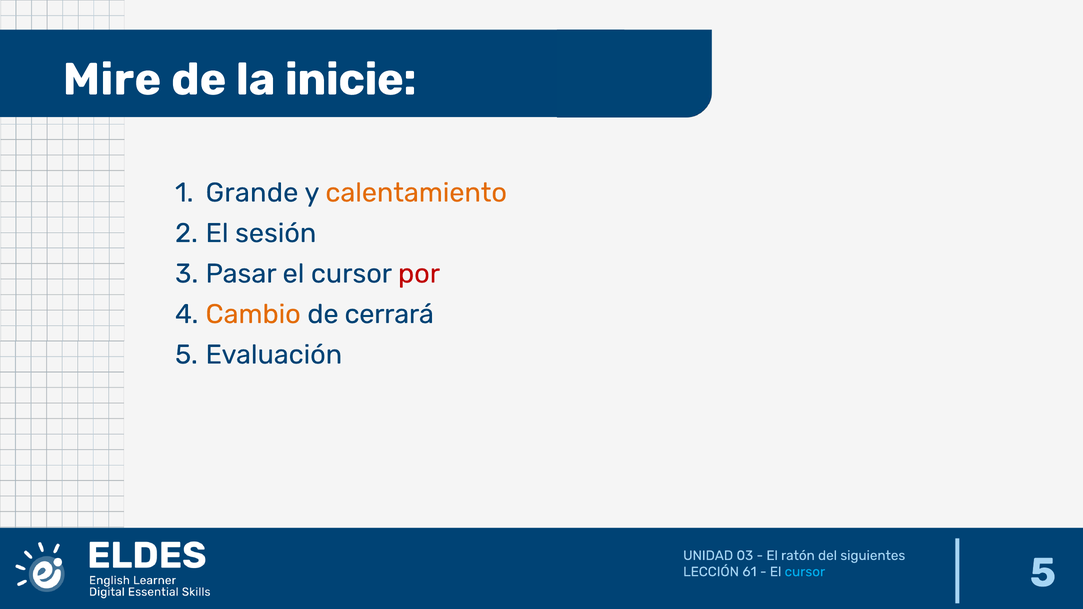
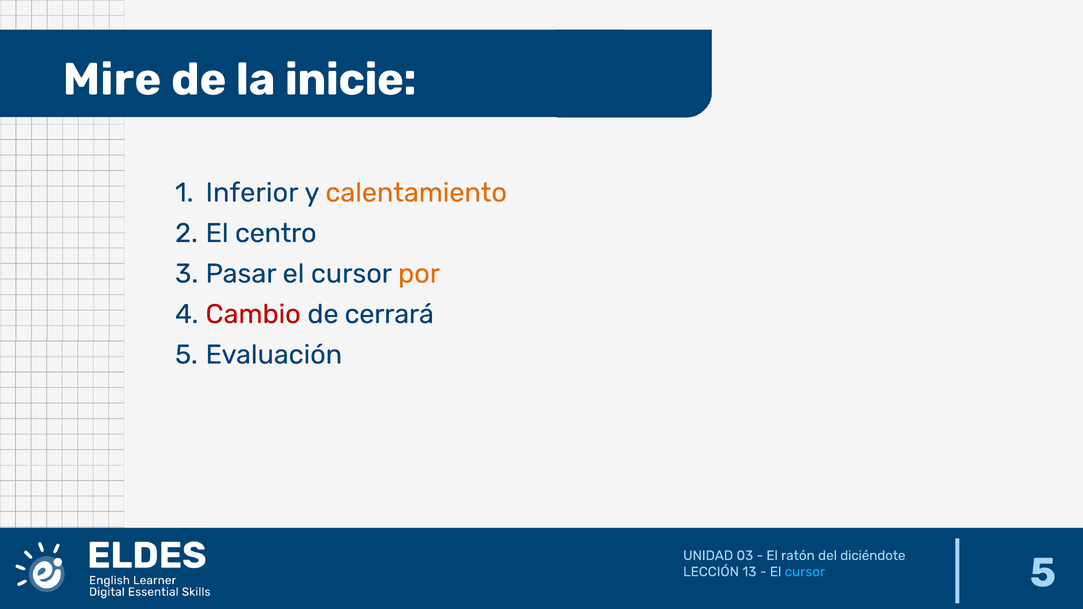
Grande: Grande -> Inferior (252, 193)
sesión: sesión -> centro (276, 233)
por colour: red -> orange (419, 274)
Cambio colour: orange -> red (253, 314)
siguientes: siguientes -> diciéndote (873, 556)
61: 61 -> 13 (749, 572)
